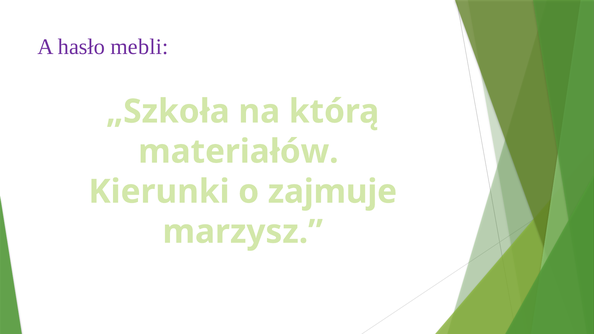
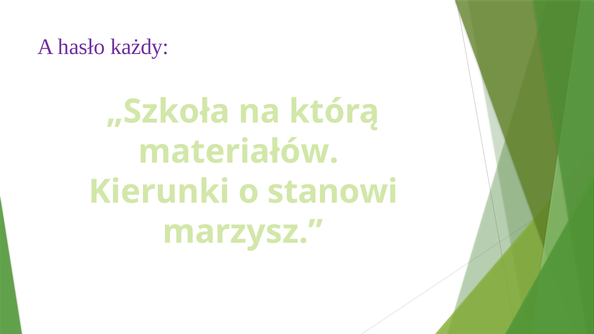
mebli: mebli -> każdy (140, 47)
zajmuje: zajmuje -> stanowi (332, 192)
